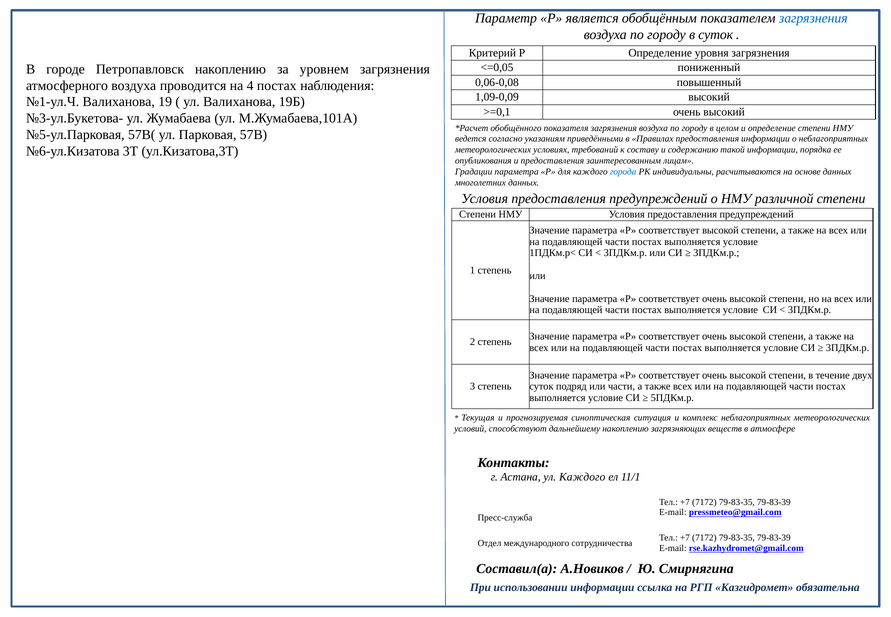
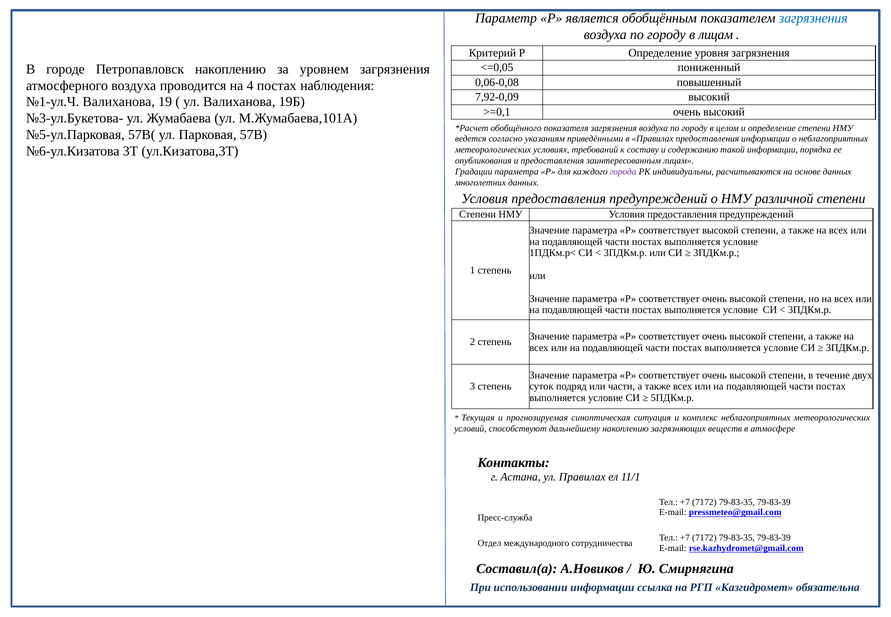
в суток: суток -> лицам (716, 35)
1,09-0,09: 1,09-0,09 -> 7,92-0,09 (497, 97)
города colour: blue -> purple (623, 172)
ул Каждого: Каждого -> Правилах (582, 477)
